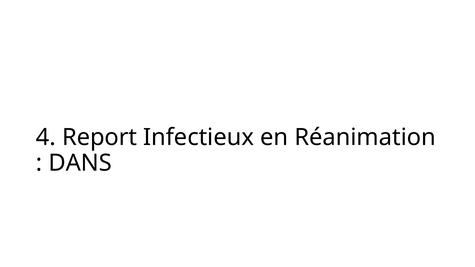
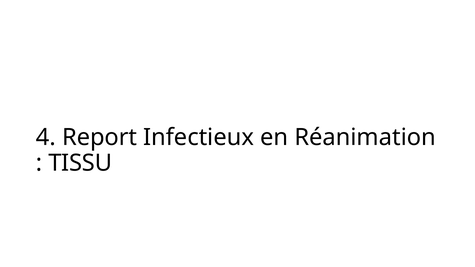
DANS: DANS -> TISSU (80, 163)
